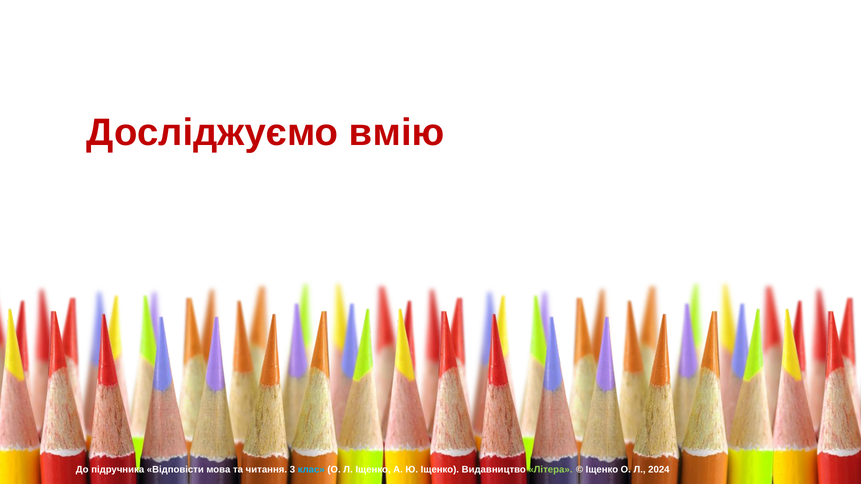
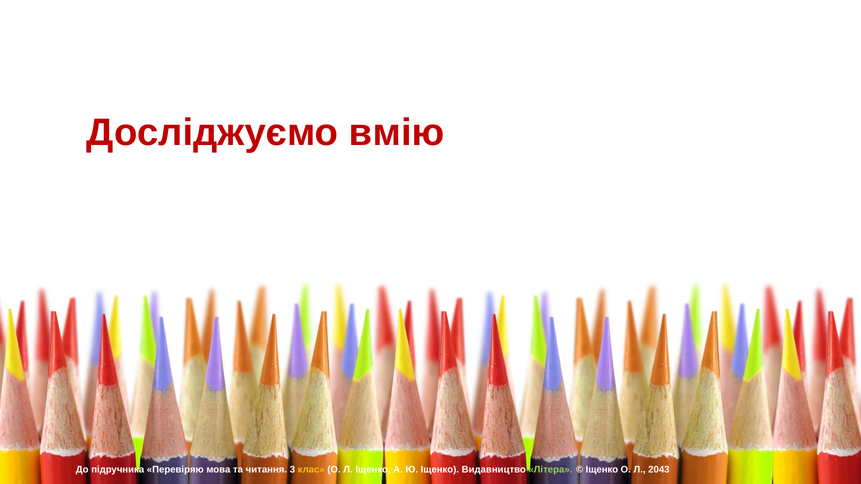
Відповісти: Відповісти -> Перевіряю (175, 470)
клас colour: light blue -> yellow (311, 470)
2024: 2024 -> 2043 (659, 470)
